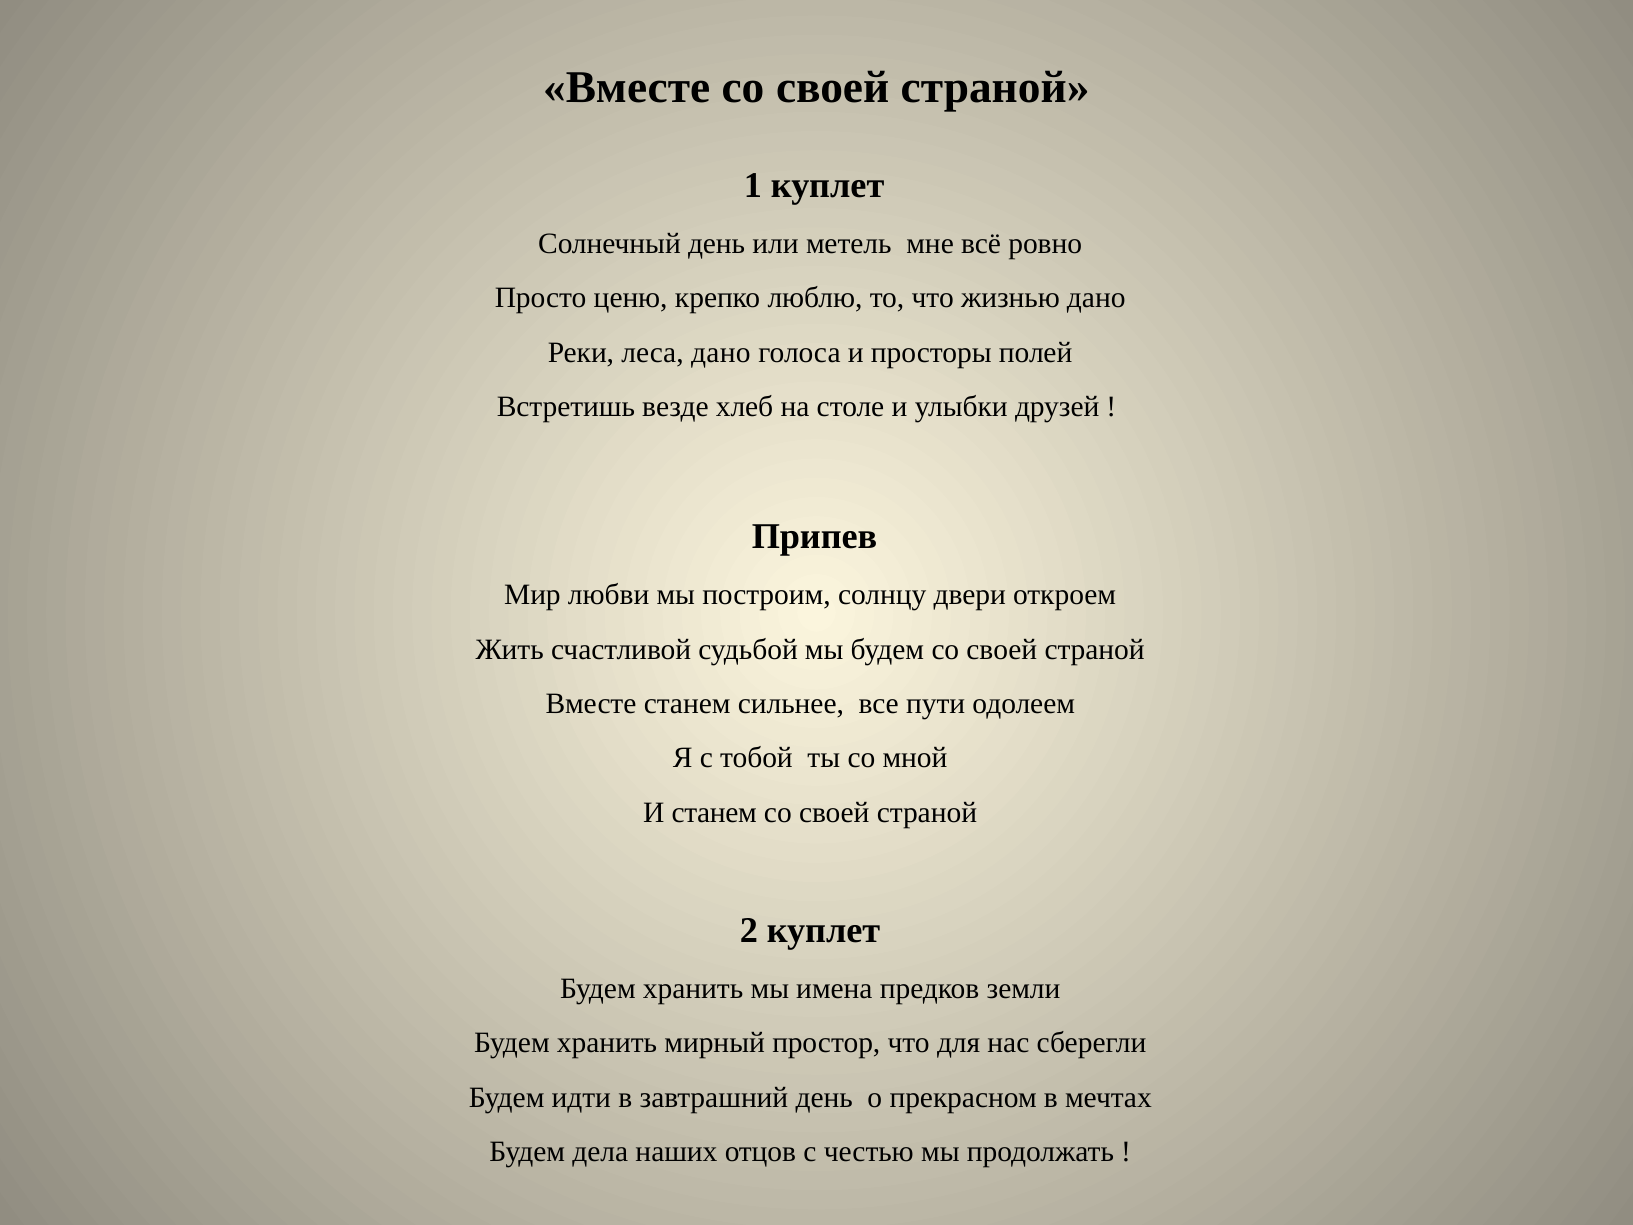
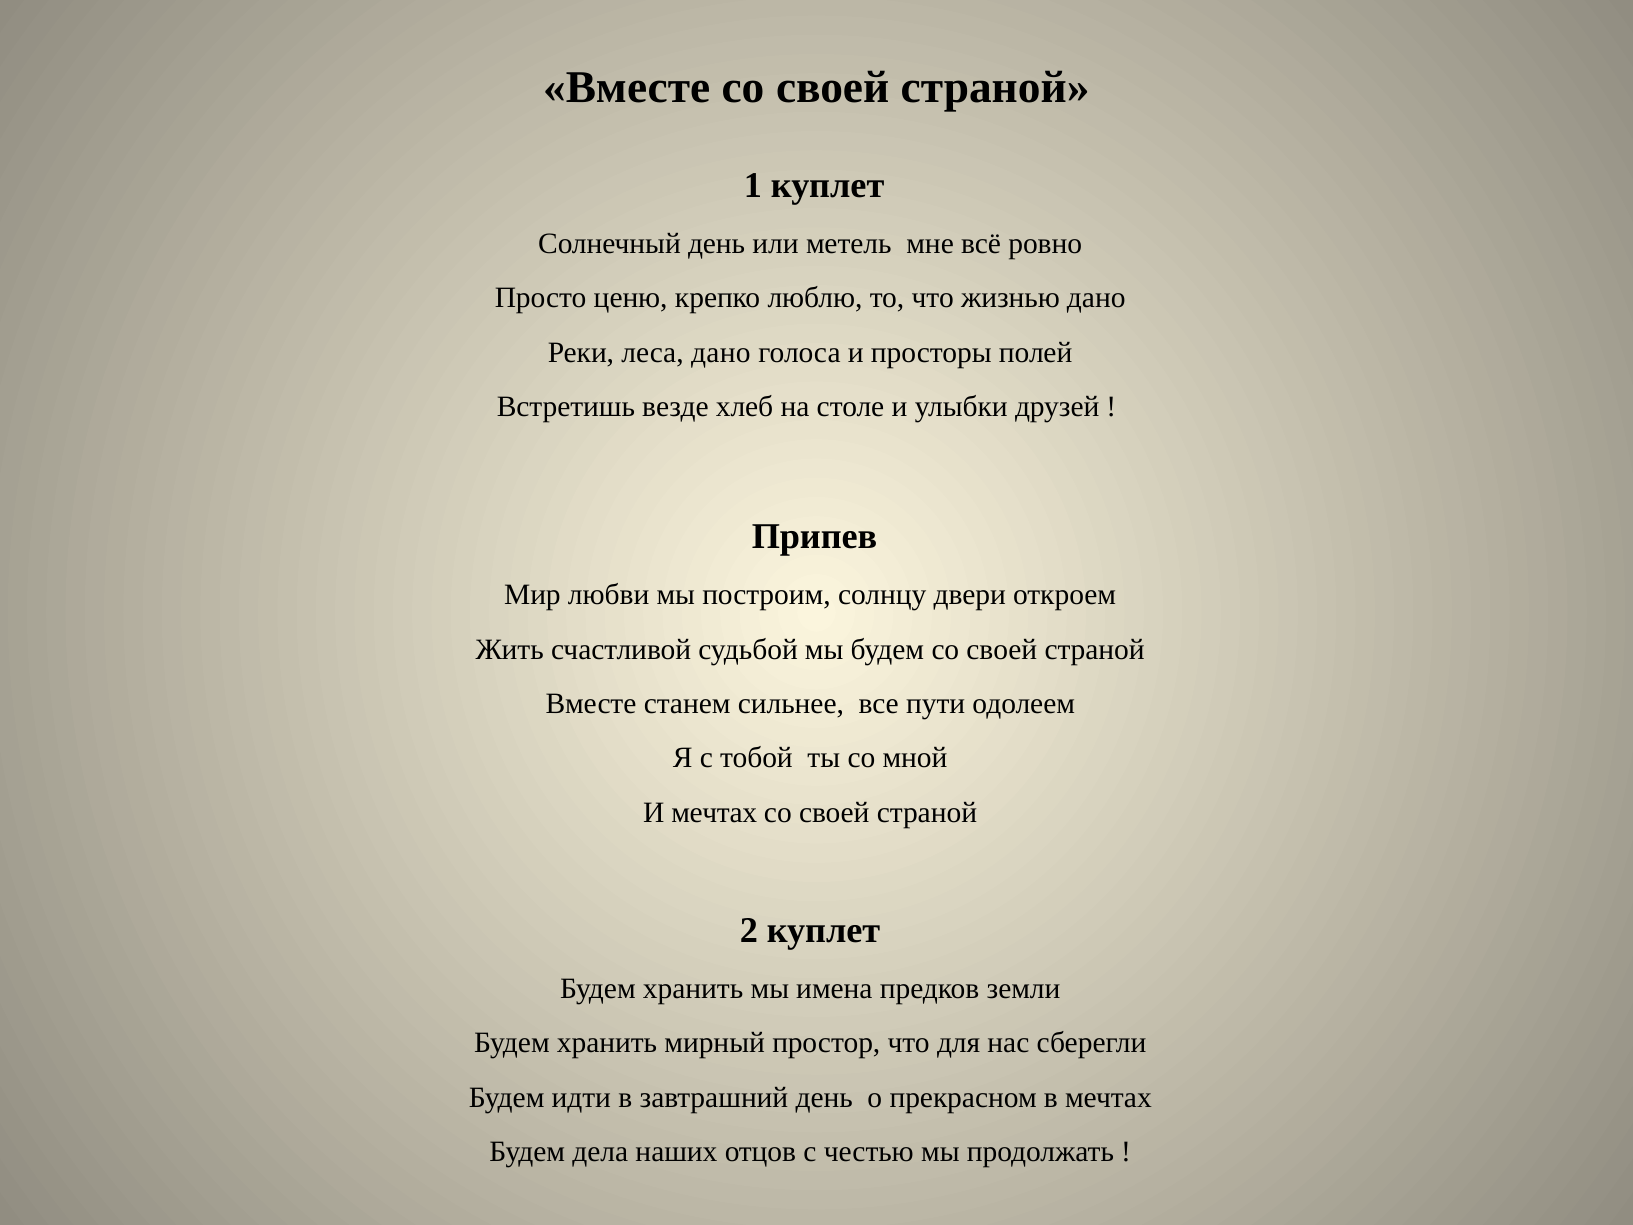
И станем: станем -> мечтах (714, 813)
